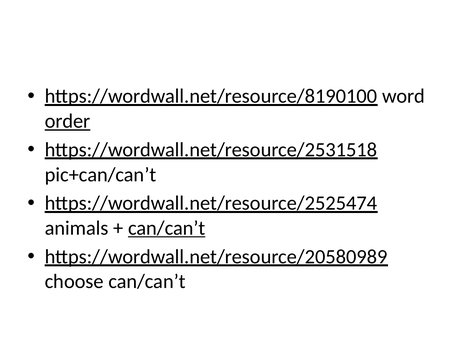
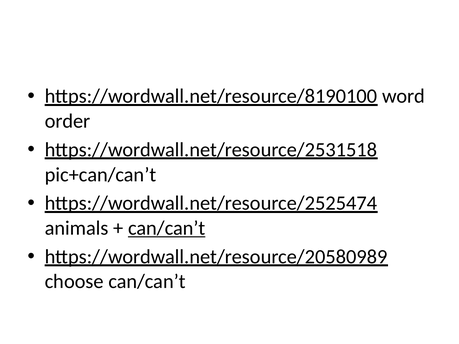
order underline: present -> none (68, 121)
